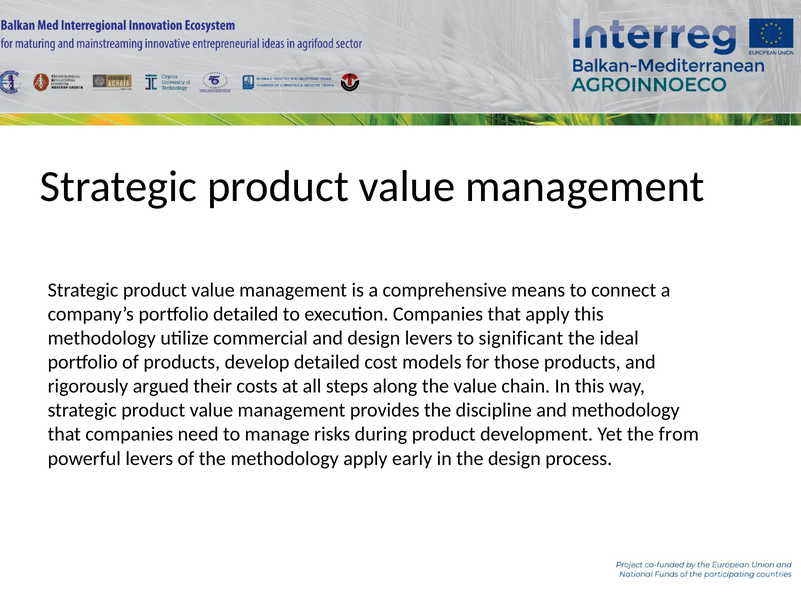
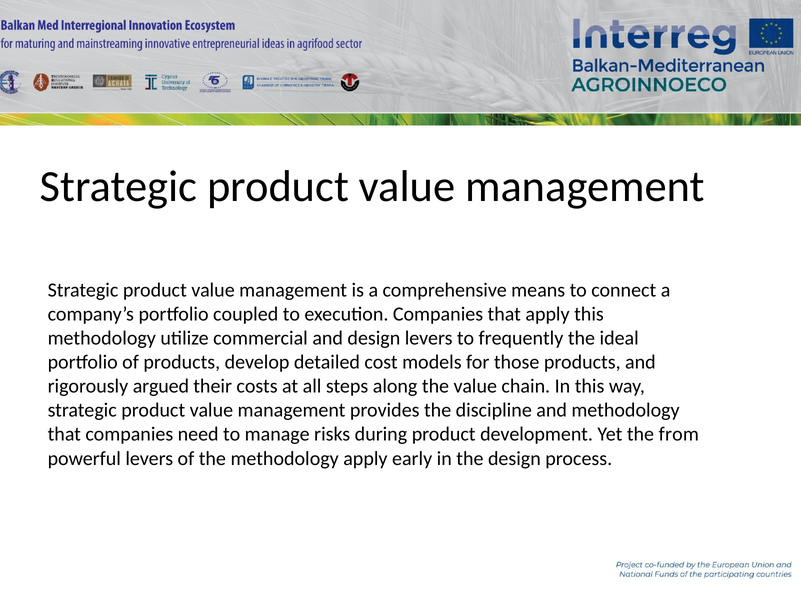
portfolio detailed: detailed -> coupled (246, 314)
significant: significant -> frequently (521, 338)
